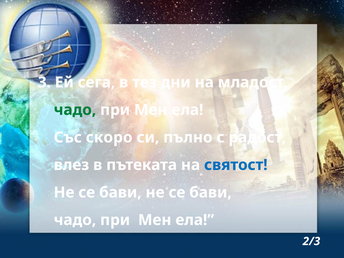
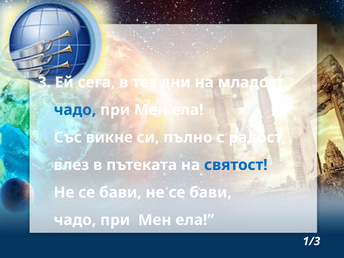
чадо colour: green -> blue (75, 110)
скоро: скоро -> викне (109, 137)
2/3: 2/3 -> 1/3 (311, 241)
